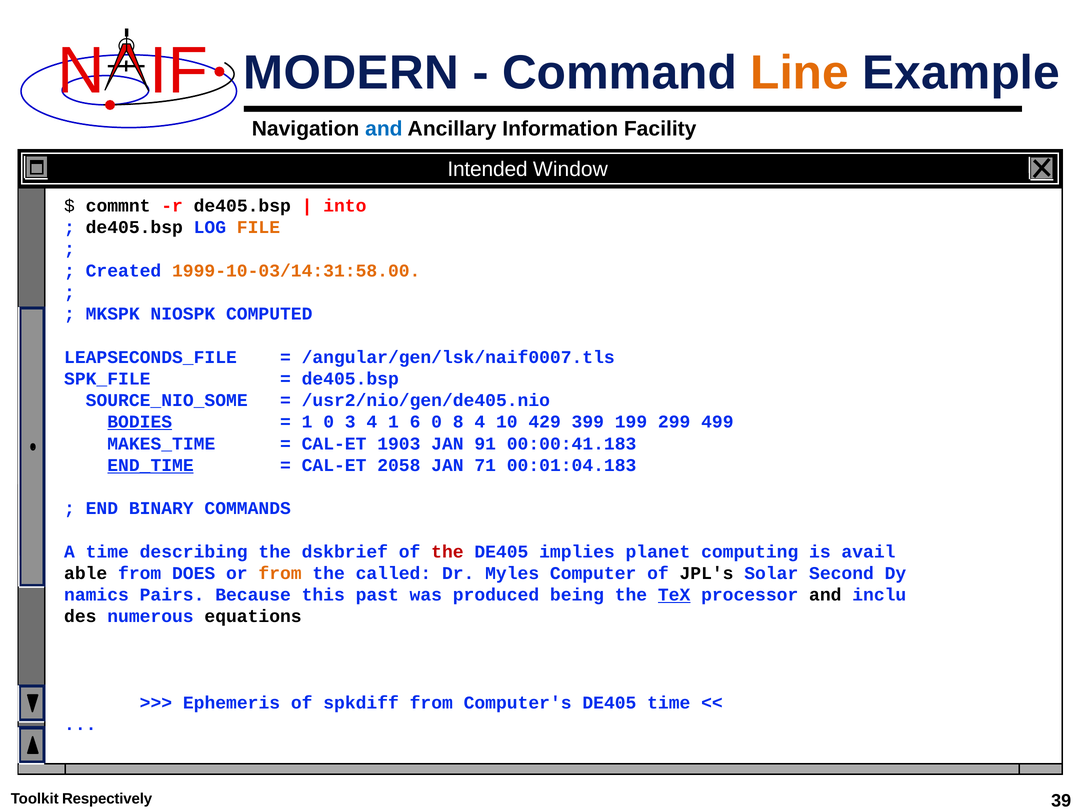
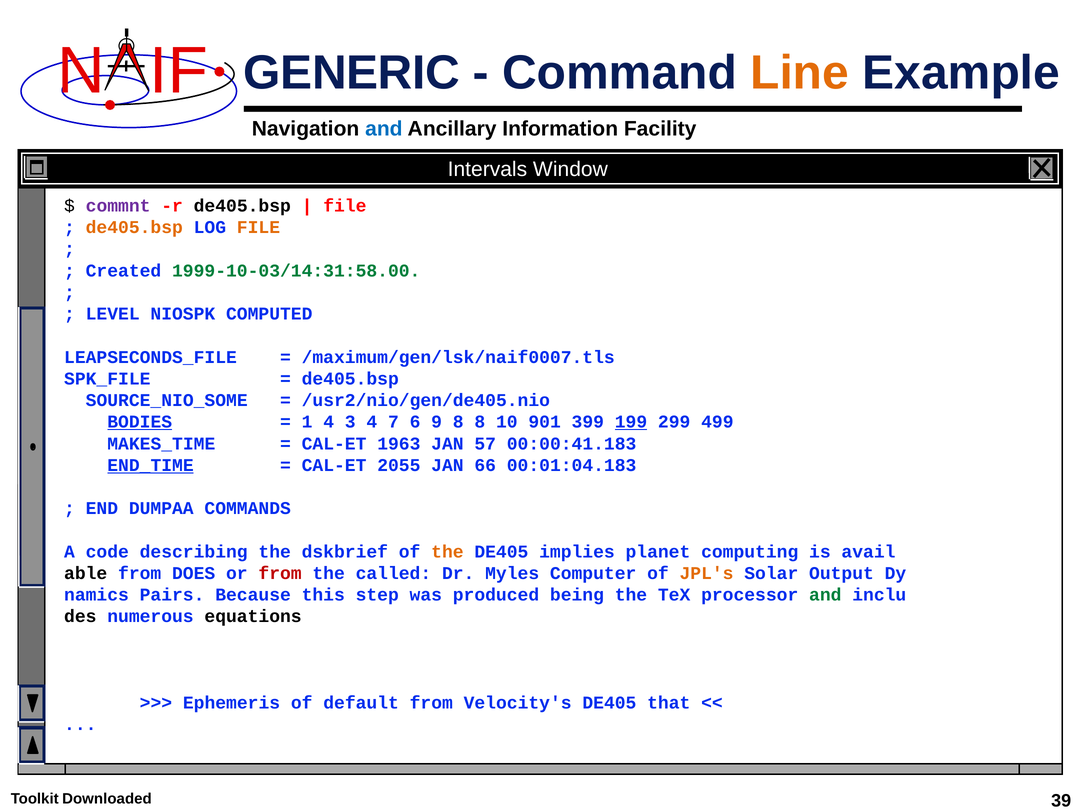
MODERN: MODERN -> GENERIC (352, 73)
Intended: Intended -> Intervals (487, 169)
commnt colour: black -> purple (118, 206)
into: into -> file (345, 206)
de405.bsp colour: black -> orange (134, 227)
1999-10-03/14:31:58.00 colour: orange -> green (296, 271)
MKSPK: MKSPK -> LEVEL (113, 314)
/angular/gen/lsk/naif0007.tls: /angular/gen/lsk/naif0007.tls -> /maximum/gen/lsk/naif0007.tls (458, 357)
1 0: 0 -> 4 (329, 422)
4 1: 1 -> 7 (393, 422)
6 0: 0 -> 9 (437, 422)
8 4: 4 -> 8 (480, 422)
429: 429 -> 901 (545, 422)
199 underline: none -> present (631, 422)
1903: 1903 -> 1963 (399, 443)
91: 91 -> 57 (485, 443)
2058: 2058 -> 2055 (399, 465)
71: 71 -> 66 (485, 465)
BINARY: BINARY -> DUMPAA (161, 508)
A time: time -> code (107, 552)
the colour: red -> orange (447, 552)
from colour: orange -> red (280, 573)
JPL's colour: black -> orange (707, 573)
Second: Second -> Output (841, 573)
past: past -> step (377, 595)
TeX underline: present -> none (674, 595)
and colour: black -> green (825, 595)
spkdiff: spkdiff -> default (361, 703)
Computer's: Computer's -> Velocity's (518, 703)
DE405 time: time -> that (669, 703)
Respectively: Respectively -> Downloaded (107, 799)
